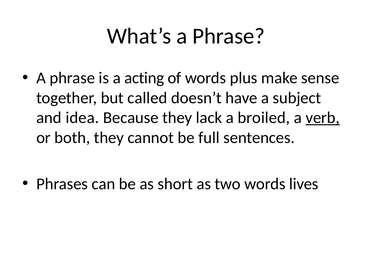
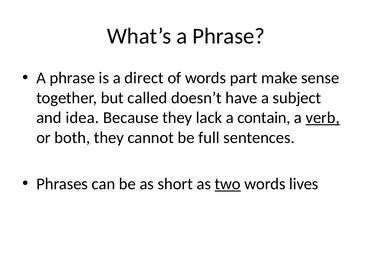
acting: acting -> direct (144, 78)
plus: plus -> part (244, 78)
broiled: broiled -> contain (264, 118)
two underline: none -> present (228, 184)
